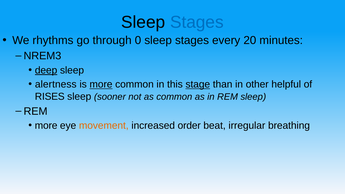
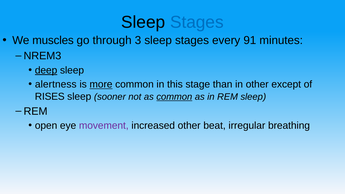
rhythms: rhythms -> muscles (53, 40)
0: 0 -> 3 (138, 40)
20: 20 -> 91 (250, 40)
stage underline: present -> none (198, 84)
helpful: helpful -> except (286, 84)
common underline: none -> present (174, 97)
more: more -> open (46, 126)
movement colour: orange -> purple (104, 126)
increased order: order -> other (189, 126)
